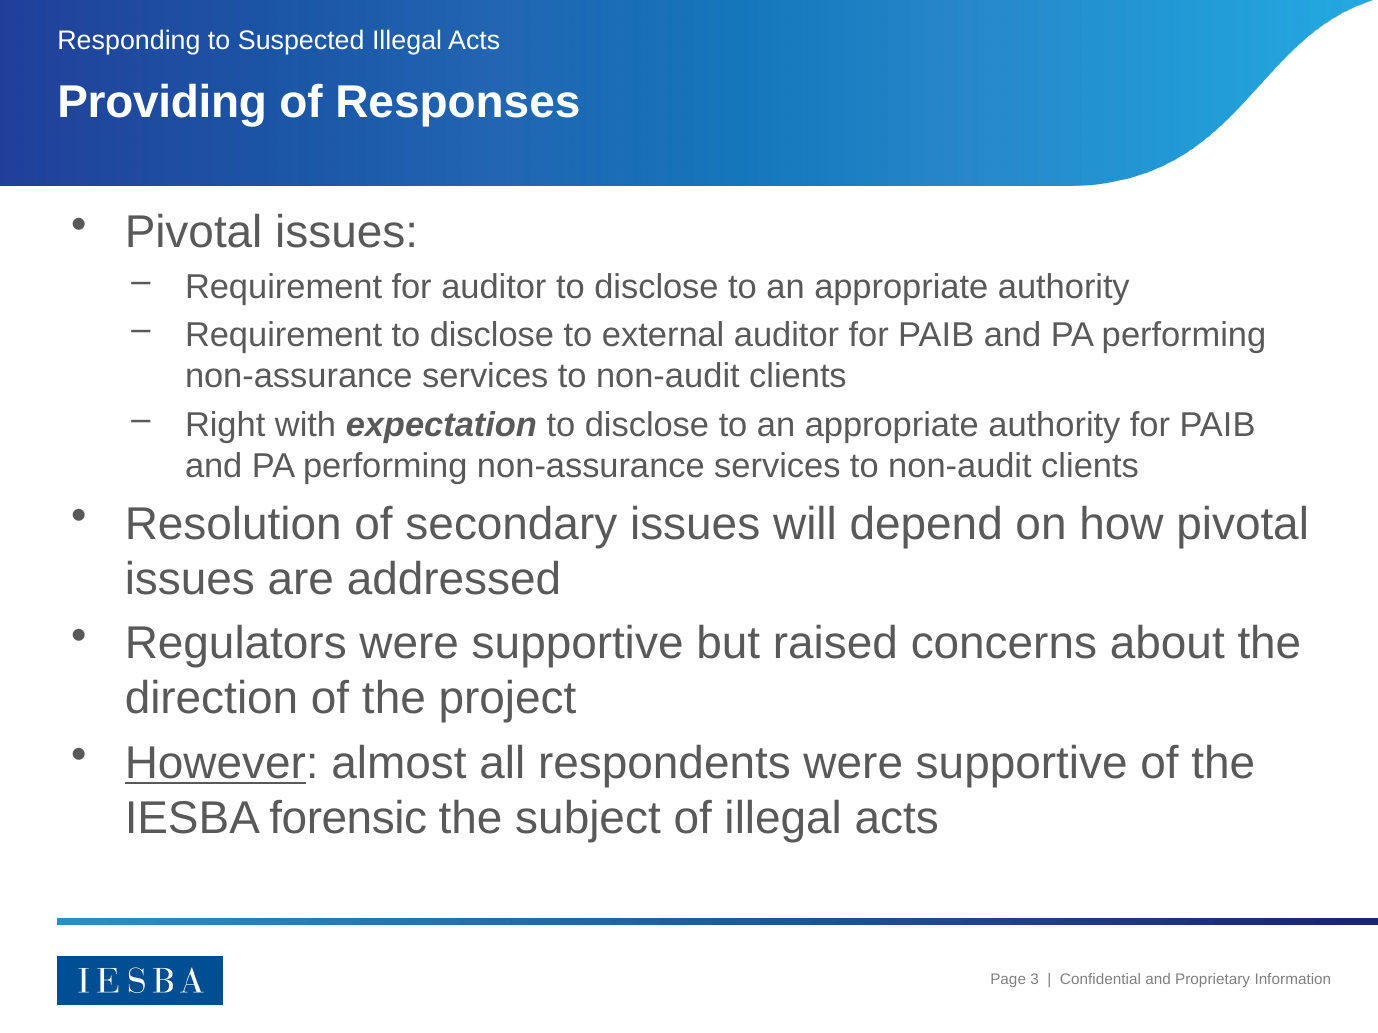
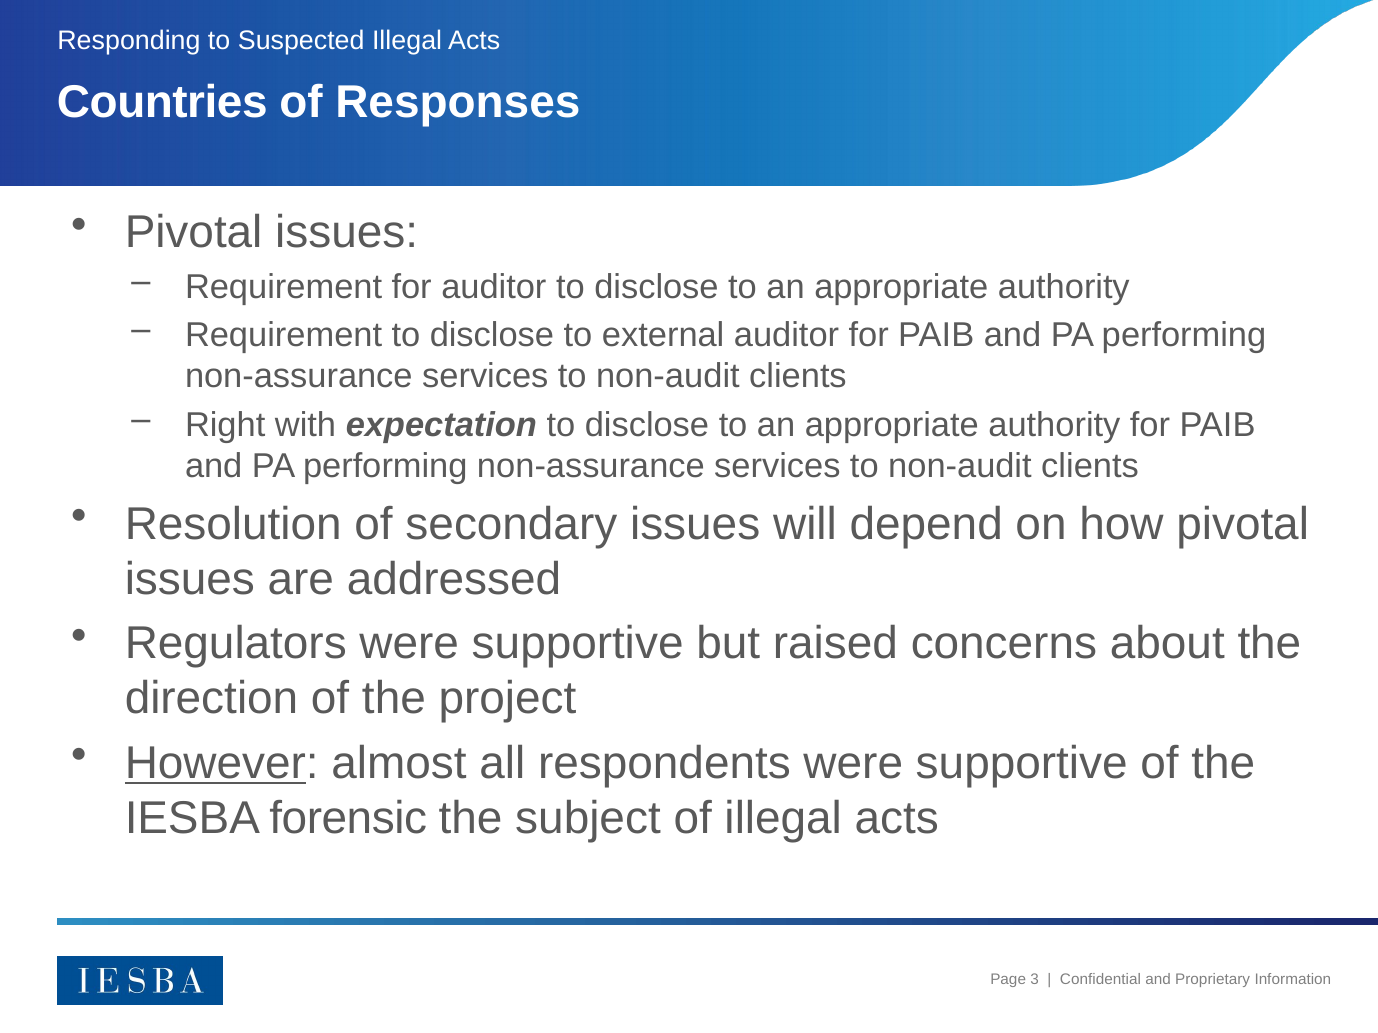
Providing: Providing -> Countries (162, 102)
